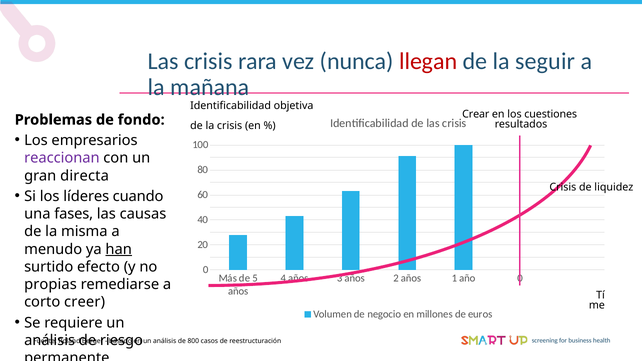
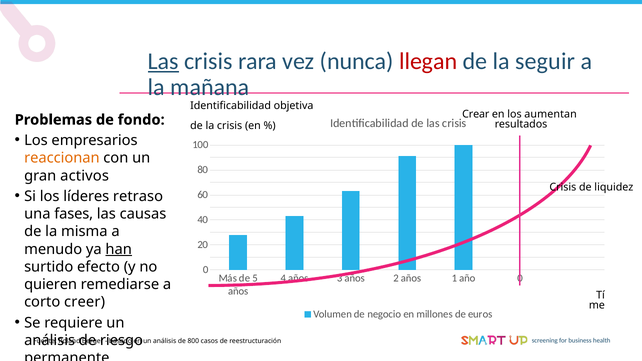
Las underline: none -> present (163, 61)
cuestiones: cuestiones -> aumentan (551, 114)
reaccionan colour: purple -> orange (62, 158)
directa: directa -> activos (85, 176)
cuando: cuando -> retraso (138, 196)
propias: propias -> quieren (51, 285)
